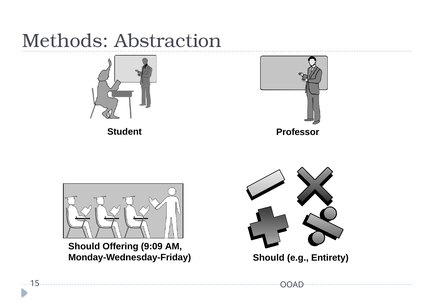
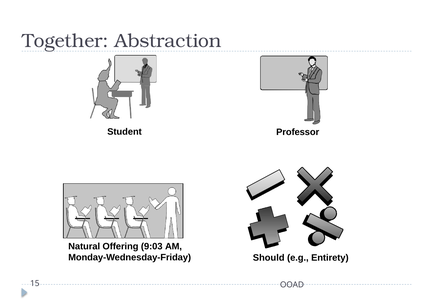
Methods: Methods -> Together (65, 41)
Should: Should -> Natural (84, 246)
9:09: 9:09 -> 9:03 (152, 246)
